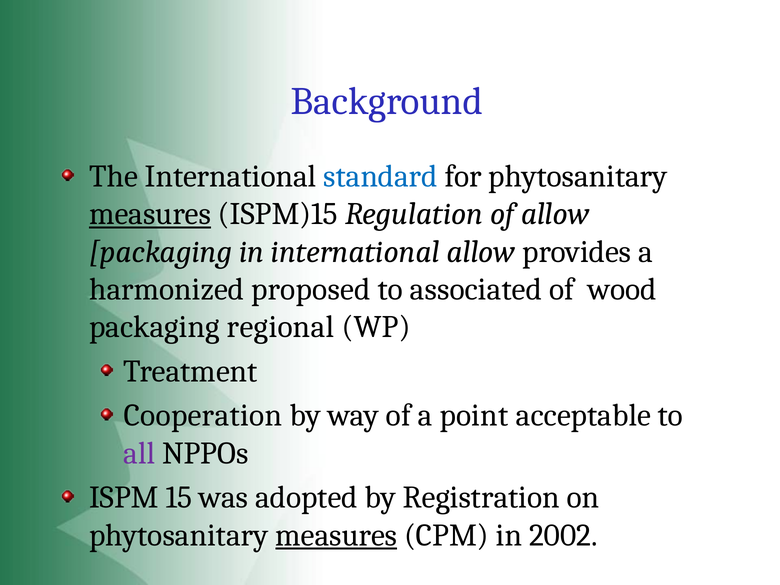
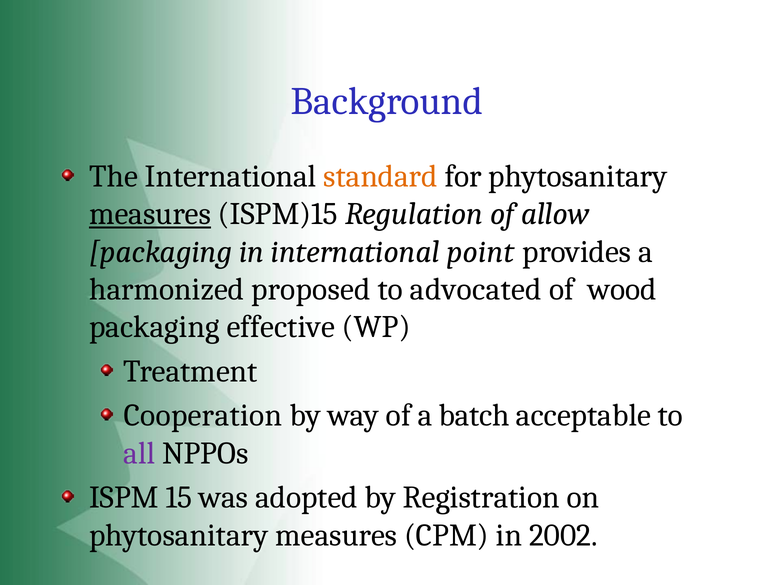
standard colour: blue -> orange (381, 176)
international allow: allow -> point (481, 252)
associated: associated -> advocated (476, 289)
regional: regional -> effective (281, 327)
point: point -> batch (474, 416)
measures underline: present -> none (336, 535)
